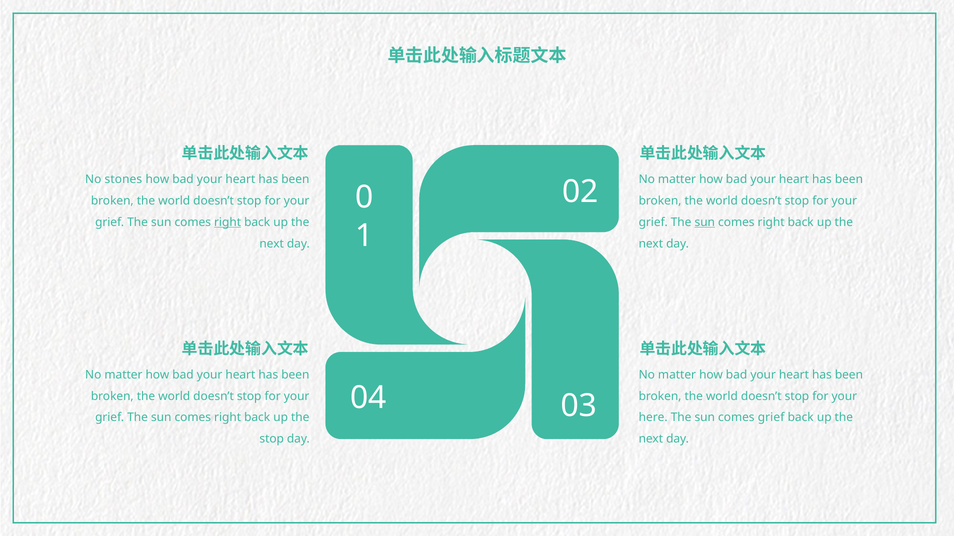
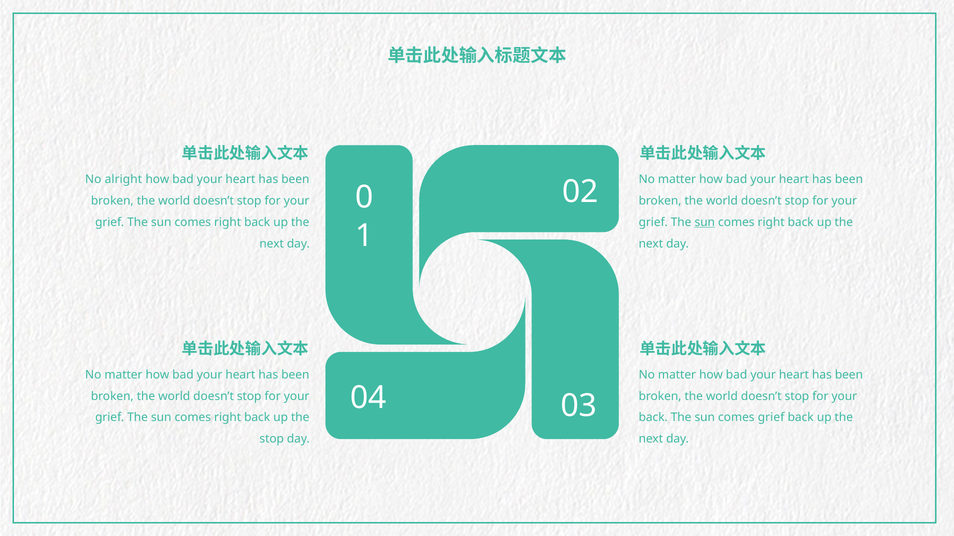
stones: stones -> alright (123, 180)
right underline: present -> none (228, 222)
here: here -> back (653, 418)
